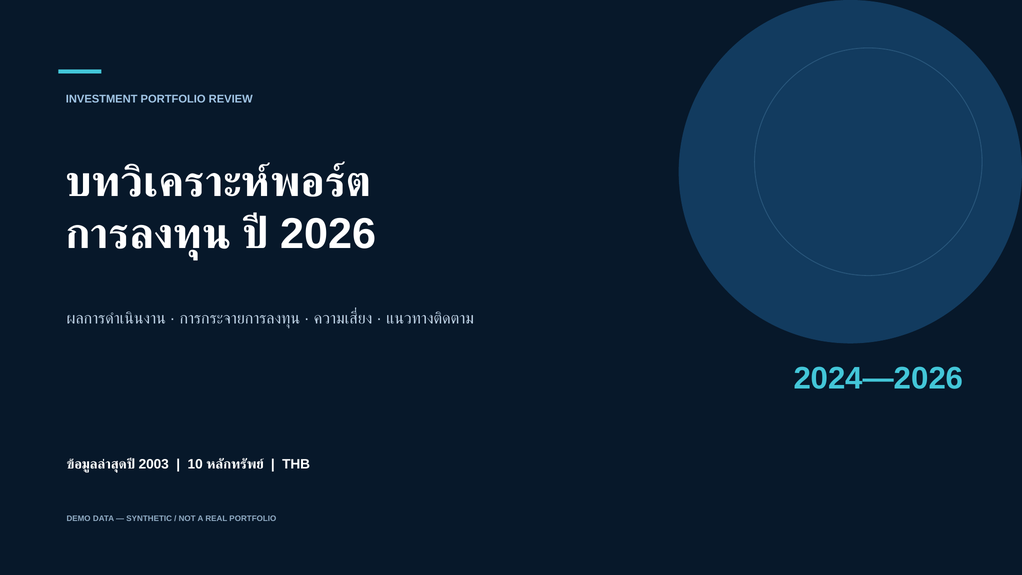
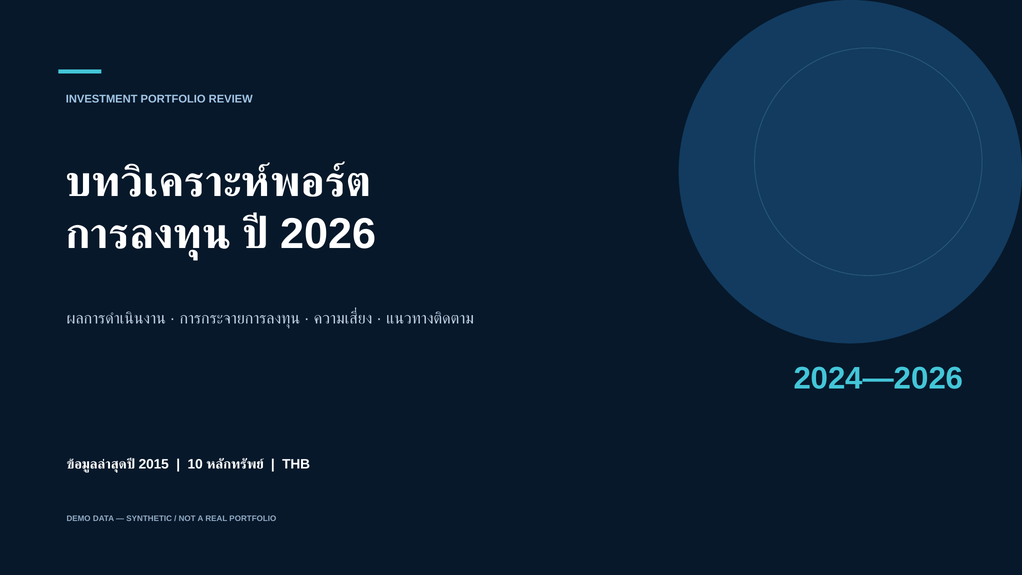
2003: 2003 -> 2015 (154, 464)
